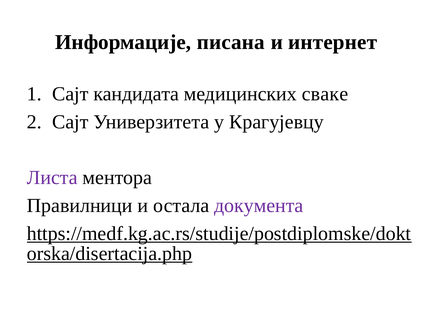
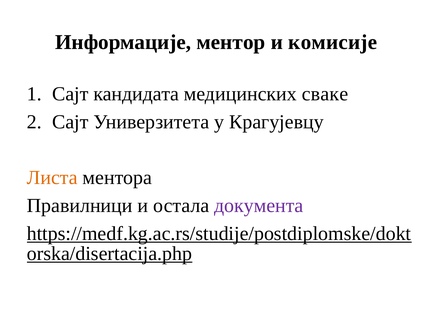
писана: писана -> ментор (231, 42)
интернет: интернет -> комисије (333, 42)
Листа colour: purple -> orange (52, 178)
